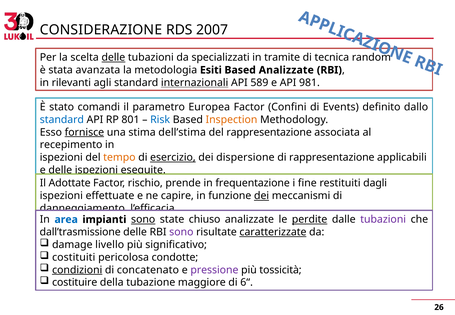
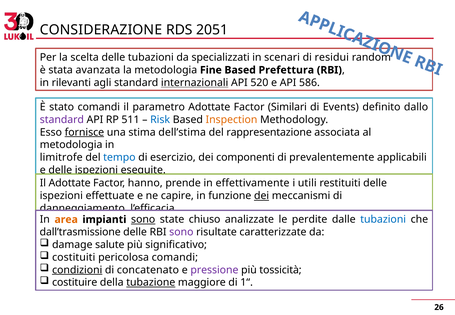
2007: 2007 -> 2051 (212, 30)
delle underline: present -> none (113, 57)
tramite: tramite -> scenari (282, 57)
tecnica: tecnica -> residui (332, 57)
Esiti: Esiti -> Fine (211, 70)
Based Analizzate: Analizzate -> Prefettura (286, 70)
589: 589 -> 520 (259, 83)
981: 981 -> 586 (309, 83)
parametro Europea: Europea -> Adottate (209, 107)
Confini: Confini -> Similari (287, 107)
standard colour: blue -> purple (62, 120)
801: 801 -> 511 (130, 120)
recepimento: recepimento -> metodologia (71, 145)
ispezioni: ispezioni -> limitrofe (61, 157)
tempo colour: orange -> blue (119, 157)
esercizio underline: present -> none (173, 157)
dispersione: dispersione -> componenti (245, 157)
di rappresentazione: rappresentazione -> prevalentemente (332, 157)
rischio: rischio -> hanno (145, 183)
frequentazione: frequentazione -> effettivamente (253, 183)
fine: fine -> utili (307, 183)
restituiti dagli: dagli -> delle (375, 183)
area colour: blue -> orange (66, 219)
perdite underline: present -> none (310, 219)
tubazioni colour: purple -> blue (383, 219)
caratterizzate underline: present -> none (273, 232)
livello: livello -> salute (110, 245)
pericolosa condotte: condotte -> comandi (175, 257)
tubazione underline: none -> present (151, 282)
6“: 6“ -> 1“ (247, 282)
